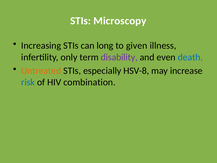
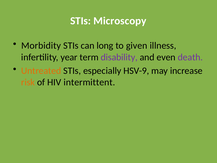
Increasing: Increasing -> Morbidity (41, 46)
only: only -> year (69, 57)
death colour: blue -> purple (190, 57)
HSV-8: HSV-8 -> HSV-9 (136, 71)
risk colour: blue -> orange (28, 82)
combination: combination -> intermittent (89, 82)
